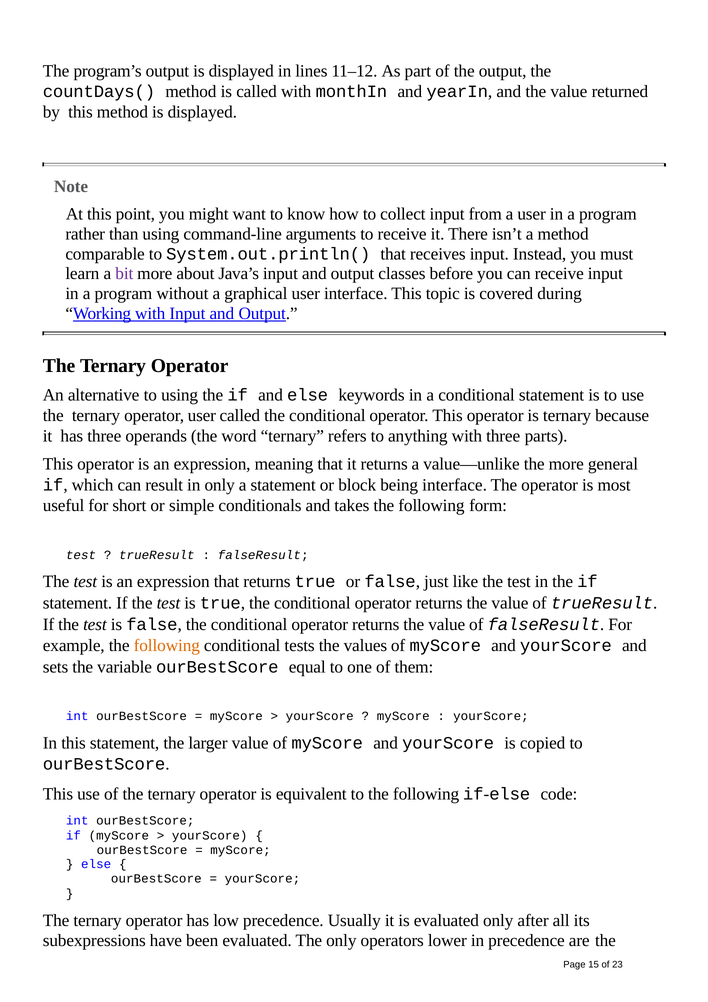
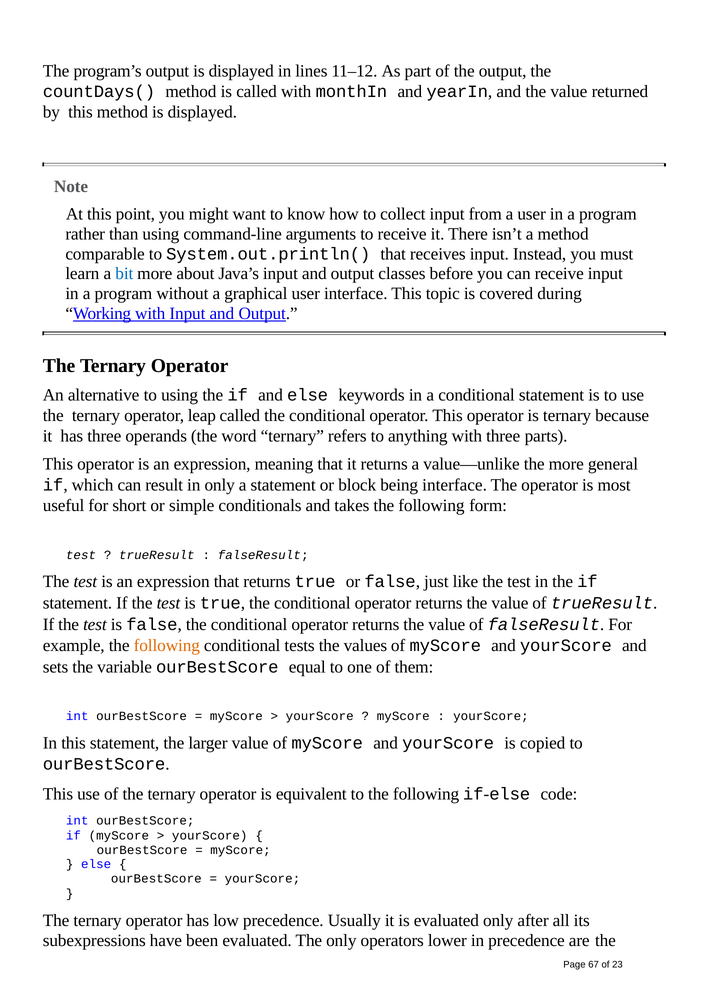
bit colour: purple -> blue (124, 274)
operator user: user -> leap (202, 416)
15: 15 -> 67 (594, 964)
